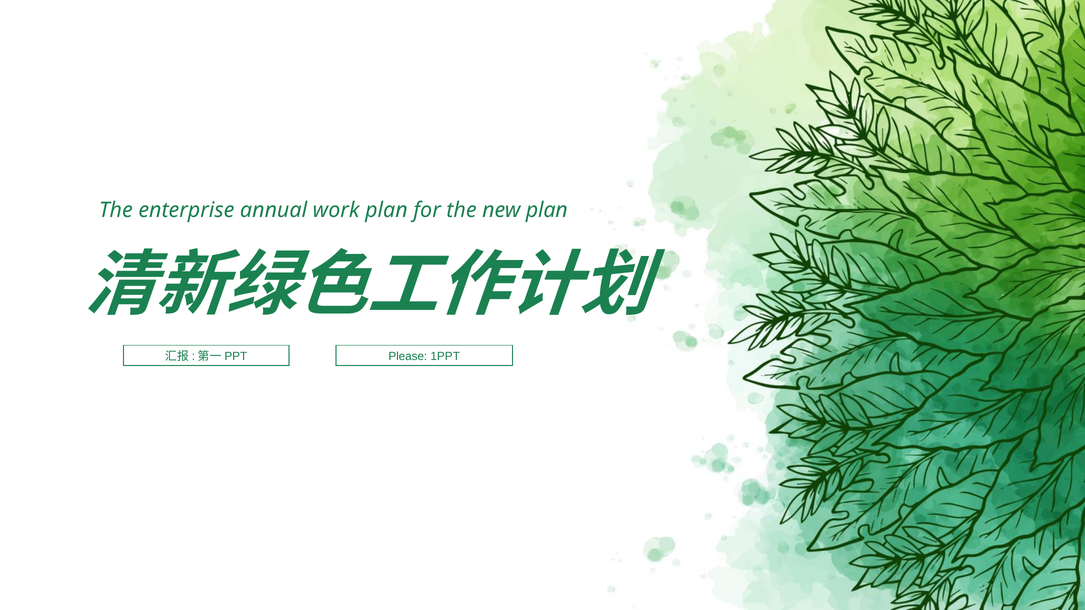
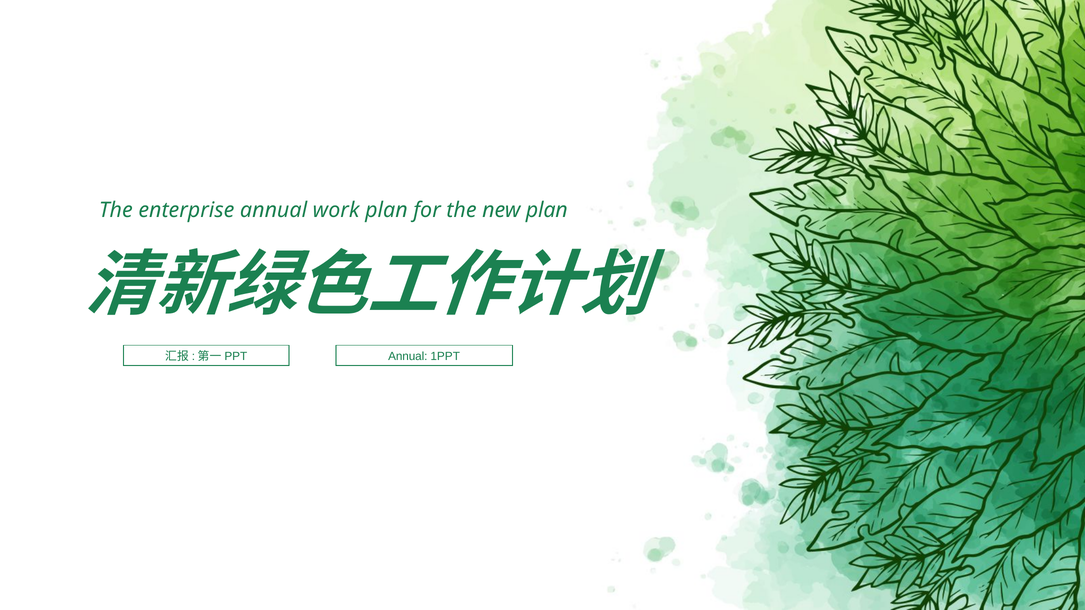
Please: Please -> Annual (408, 356)
